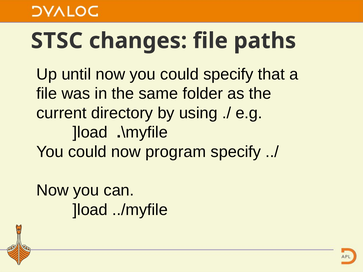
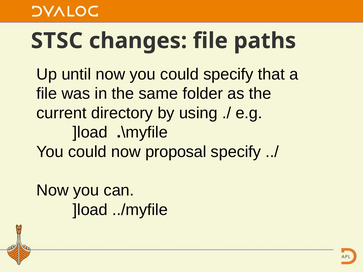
program: program -> proposal (176, 152)
